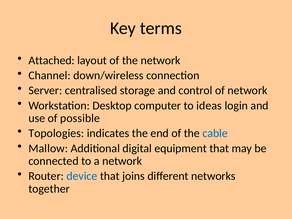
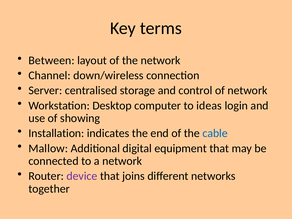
Attached: Attached -> Between (52, 60)
possible: possible -> showing (80, 118)
Topologies: Topologies -> Installation (56, 133)
device colour: blue -> purple (82, 176)
